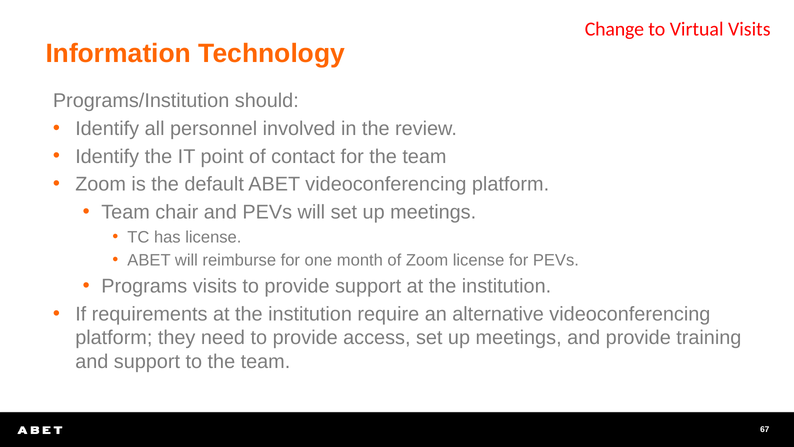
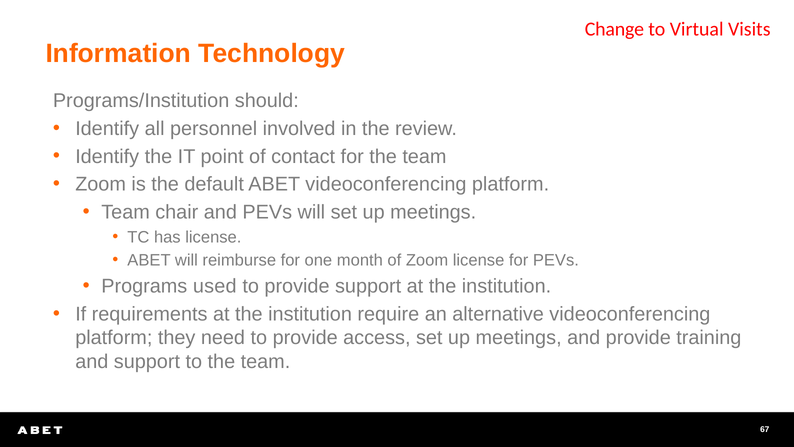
Programs visits: visits -> used (215, 286)
